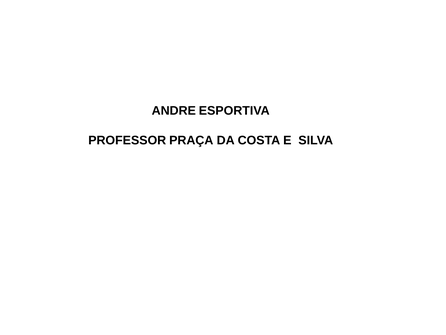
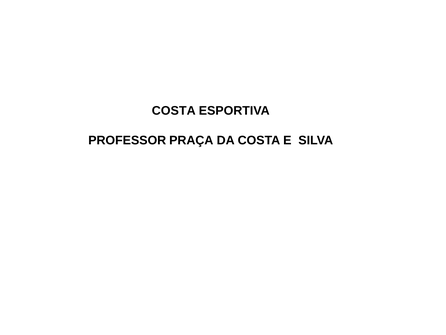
ANDRE: ANDRE -> COSTA (174, 111)
